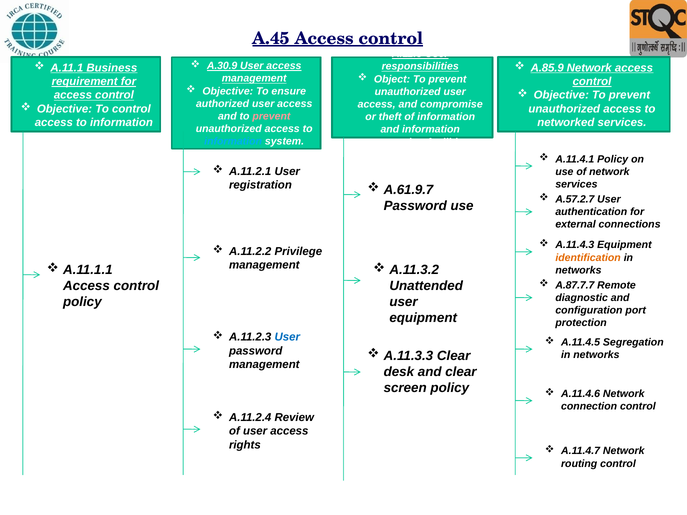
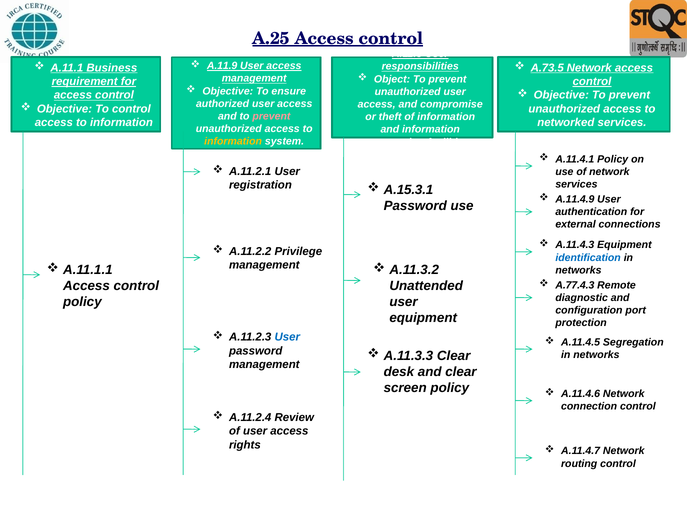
A.45: A.45 -> A.25 (271, 38)
A.30.9: A.30.9 -> A.11.9 (222, 66)
A.85.9: A.85.9 -> A.73.5 (547, 68)
information colour: light blue -> yellow (233, 142)
A.61.9.7: A.61.9.7 -> A.15.3.1 (408, 190)
A.57.2.7: A.57.2.7 -> A.11.4.9 (575, 199)
identification colour: orange -> blue (588, 258)
A.87.7.7: A.87.7.7 -> A.77.4.3 (575, 285)
